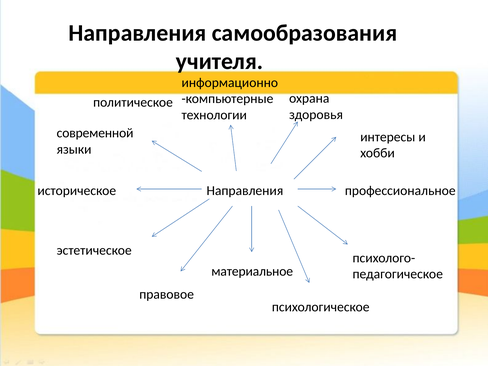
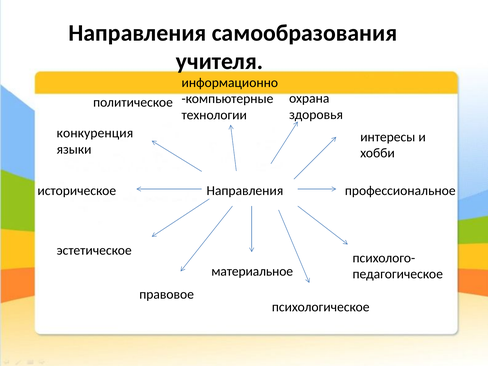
современной: современной -> конкуренция (95, 133)
